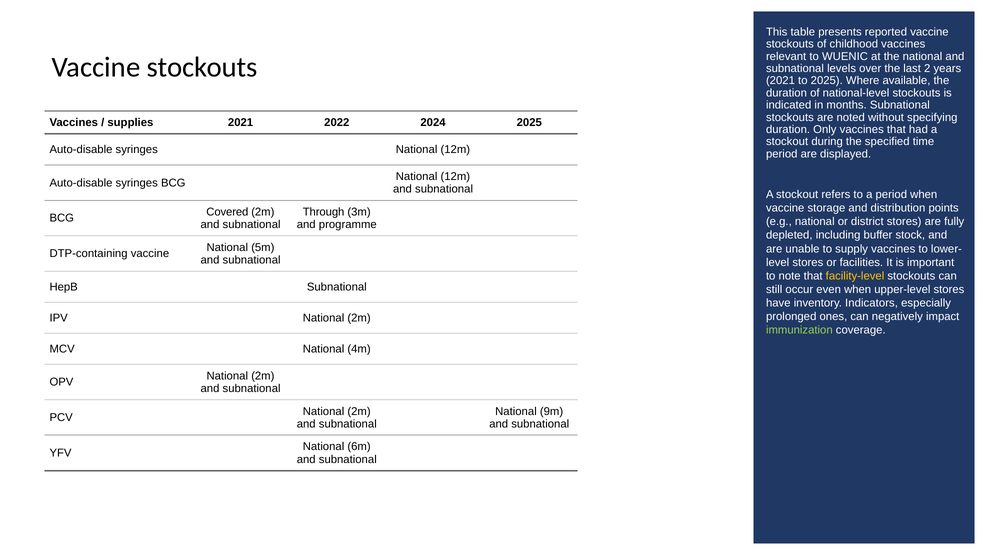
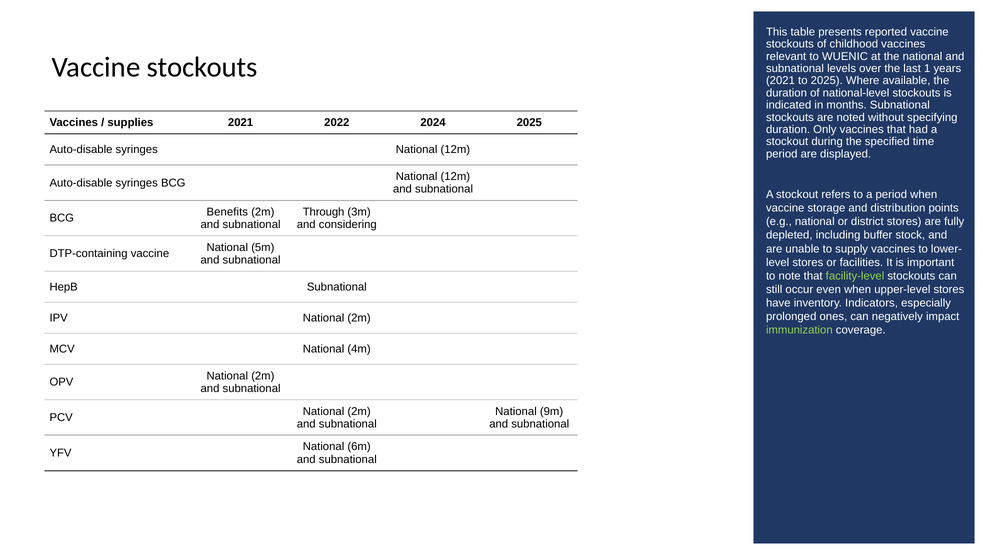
2: 2 -> 1 (927, 69)
Covered: Covered -> Benefits (227, 212)
programme: programme -> considering (348, 225)
facility-level colour: yellow -> light green (855, 276)
